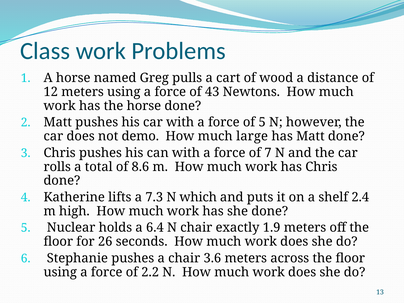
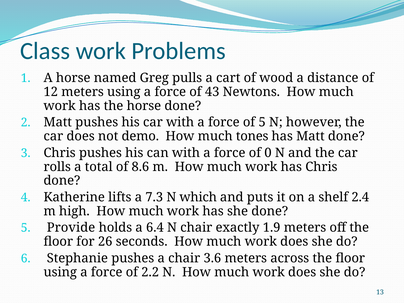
large: large -> tones (252, 136)
7: 7 -> 0 (268, 153)
Nuclear: Nuclear -> Provide (71, 228)
